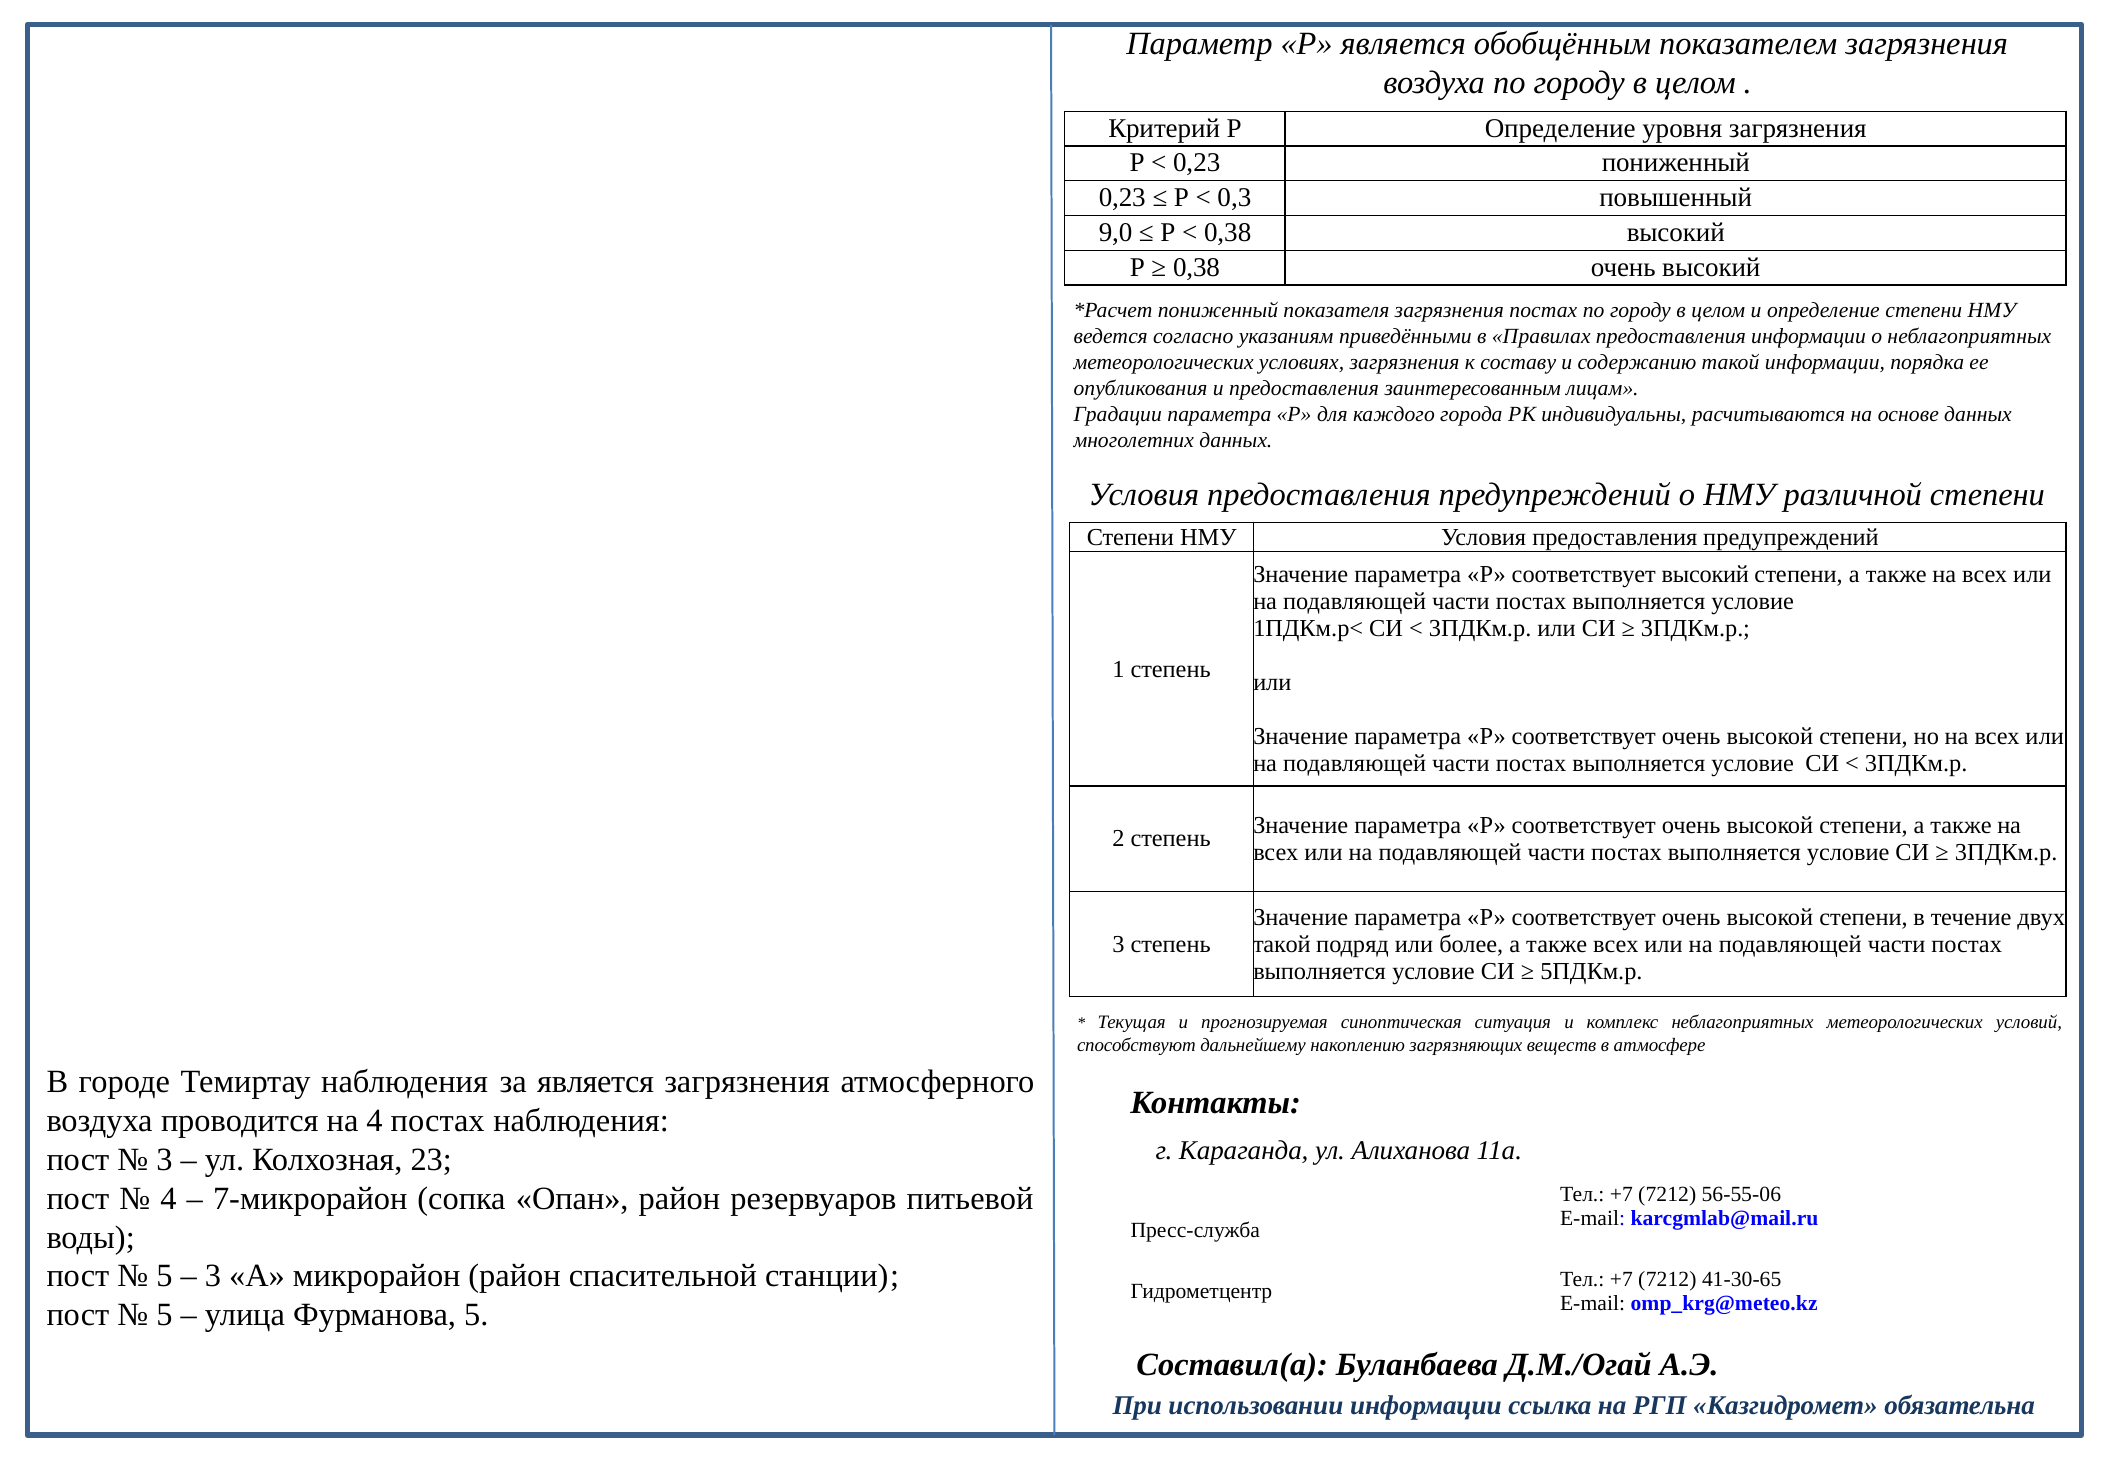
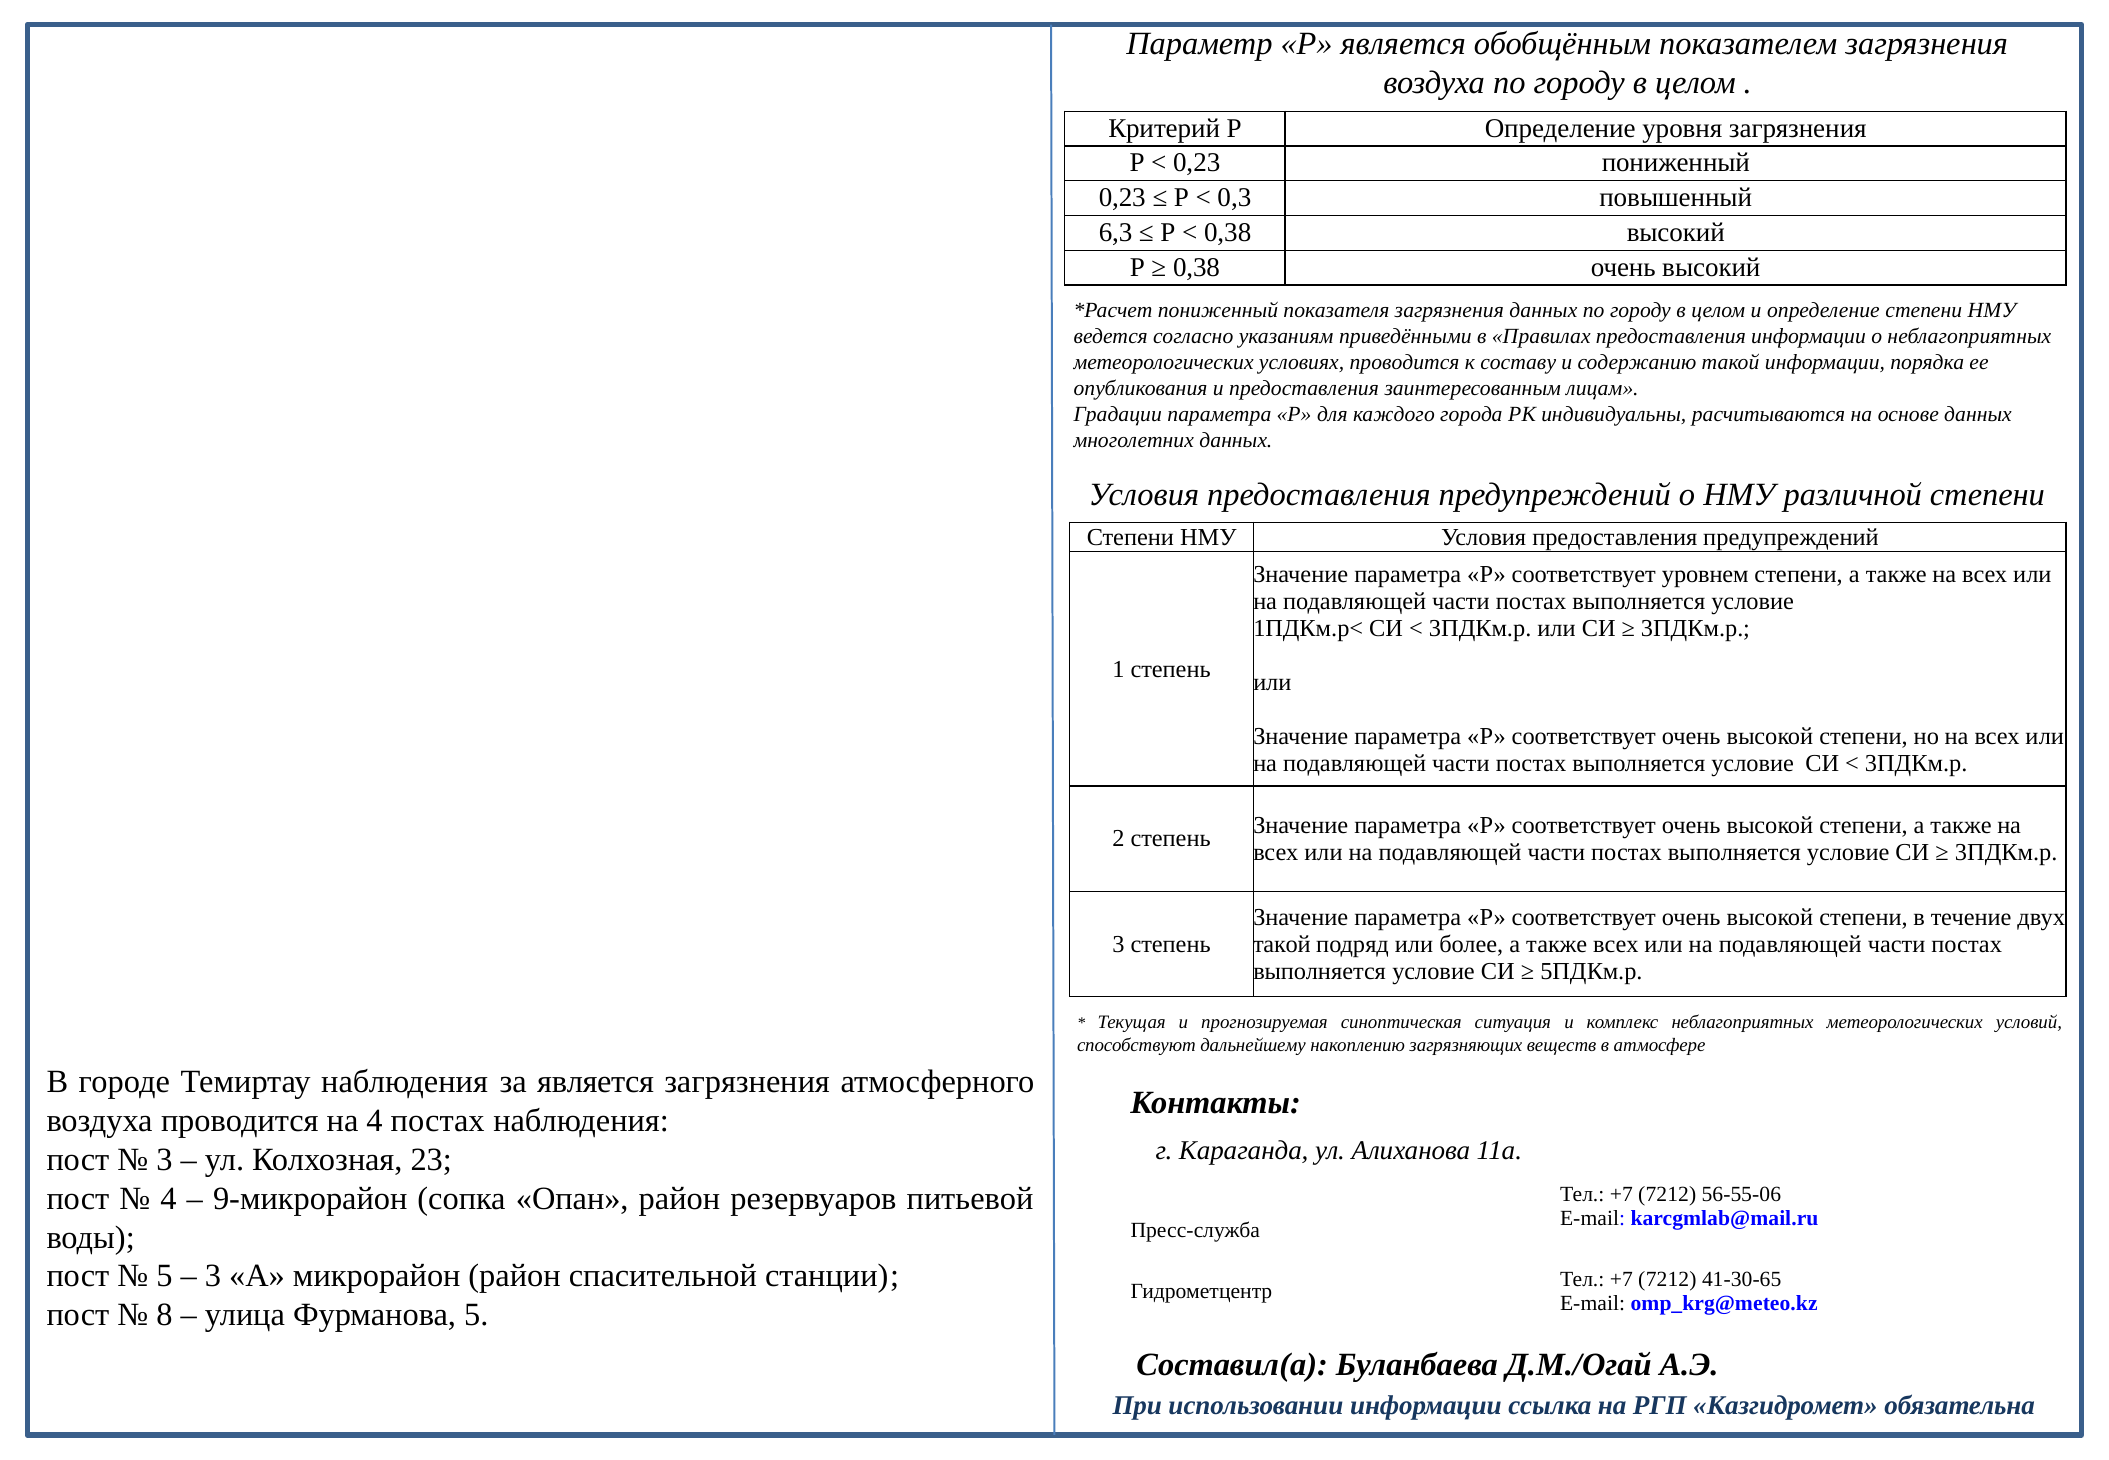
9,0: 9,0 -> 6,3 (1116, 233)
загрязнения постах: постах -> данных (1543, 310)
условиях загрязнения: загрязнения -> проводится (1405, 362)
соответствует высокий: высокий -> уровнем (1705, 575)
7-микрорайон: 7-микрорайон -> 9-микрорайон (310, 1198)
5: 5 -> 8 (164, 1315)
